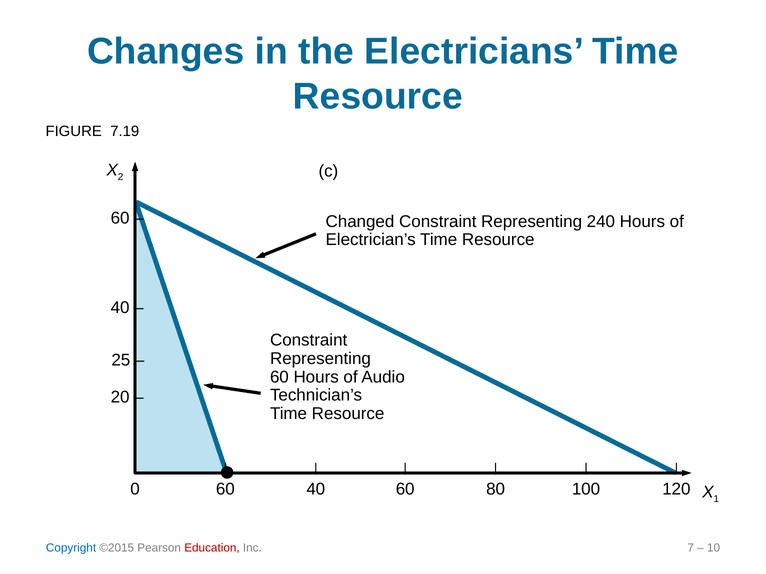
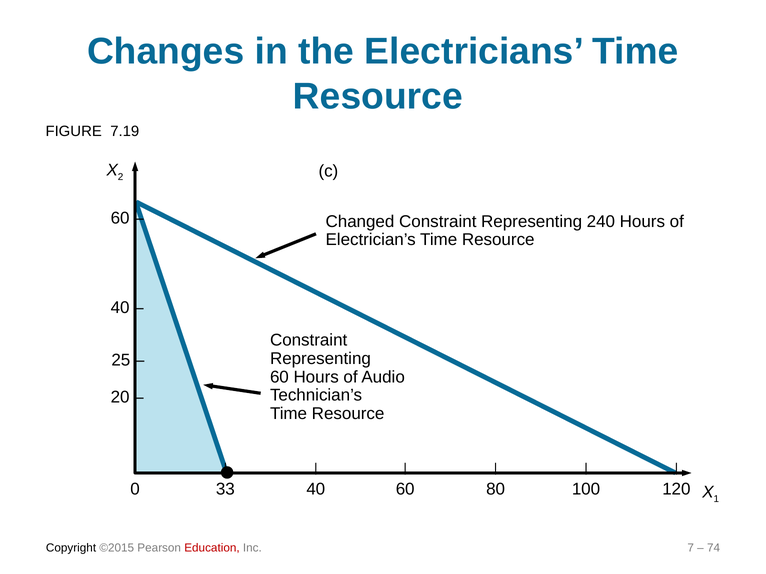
0 60: 60 -> 33 (225, 490)
Copyright colour: blue -> black (71, 549)
10: 10 -> 74 (714, 549)
